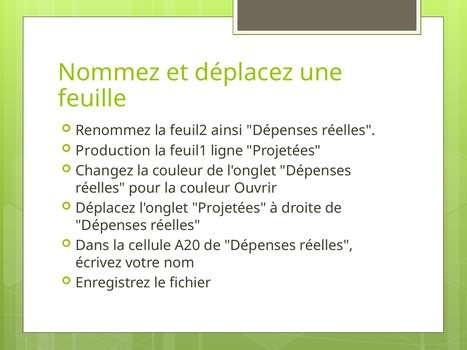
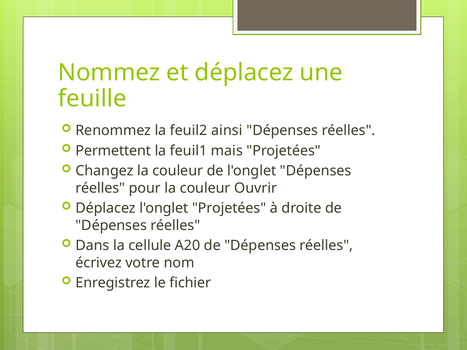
Production: Production -> Permettent (113, 151)
ligne: ligne -> mais (227, 151)
